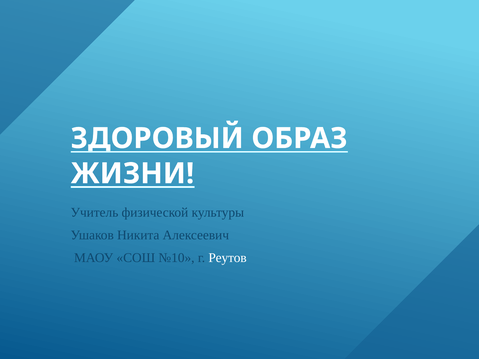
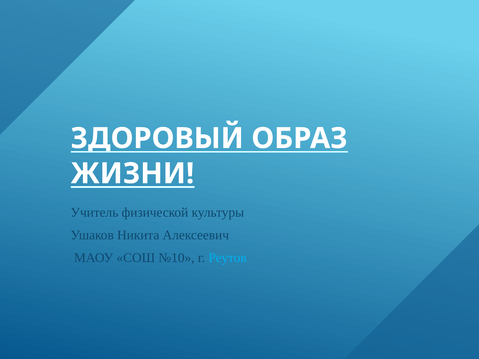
Реутов colour: white -> light blue (228, 258)
